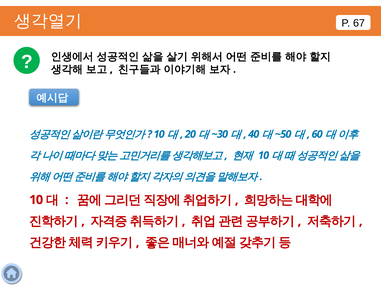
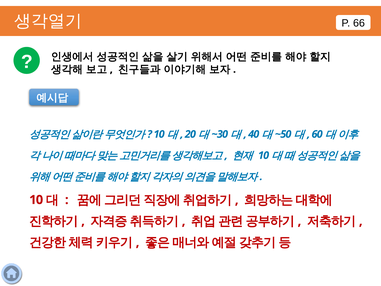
67: 67 -> 66 (359, 23)
